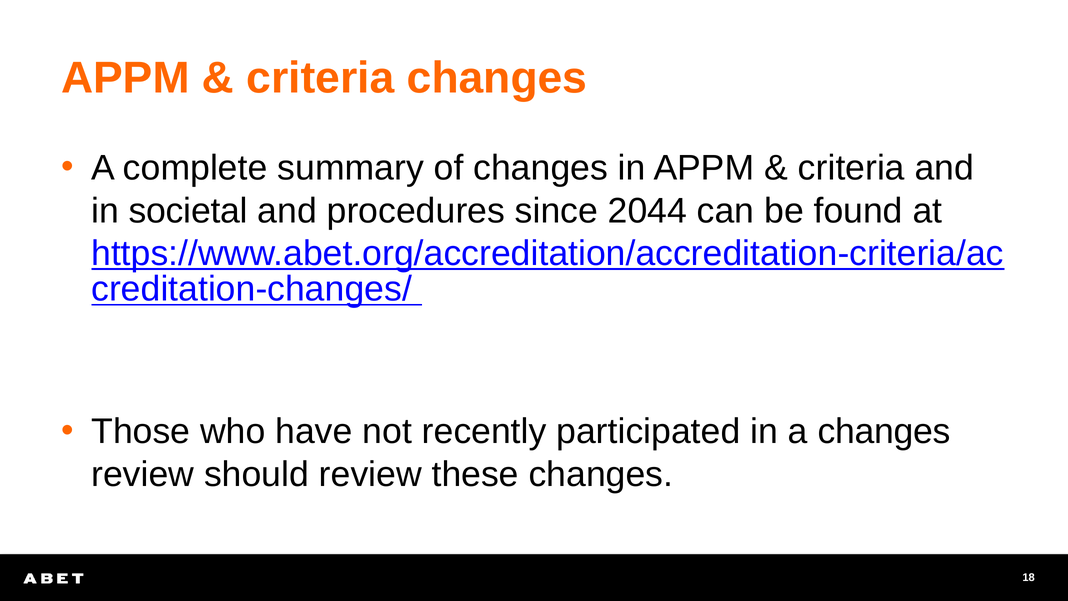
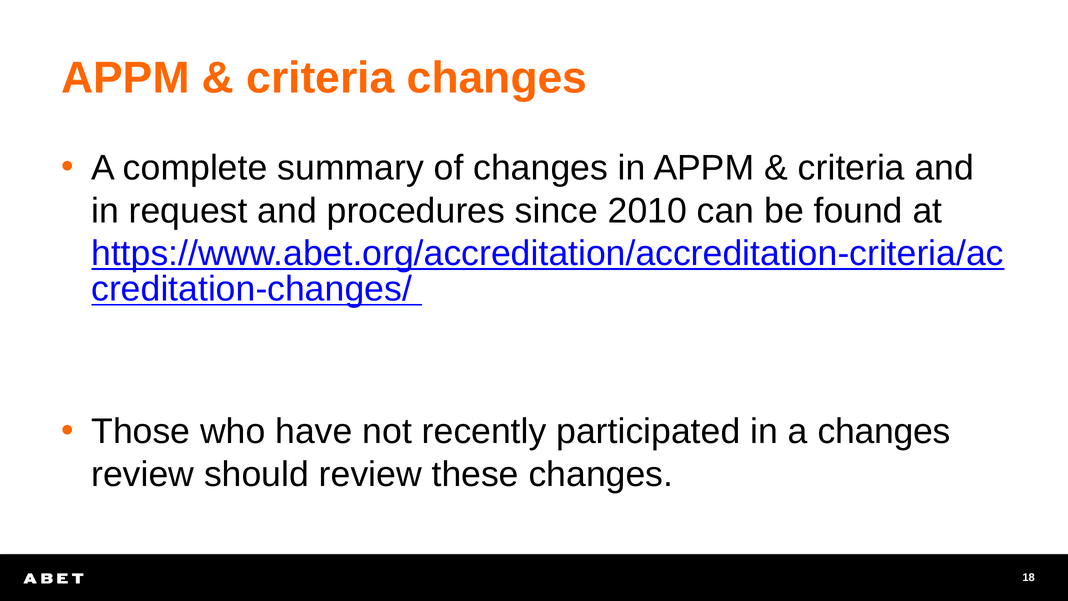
societal: societal -> request (188, 211)
2044: 2044 -> 2010 (647, 211)
